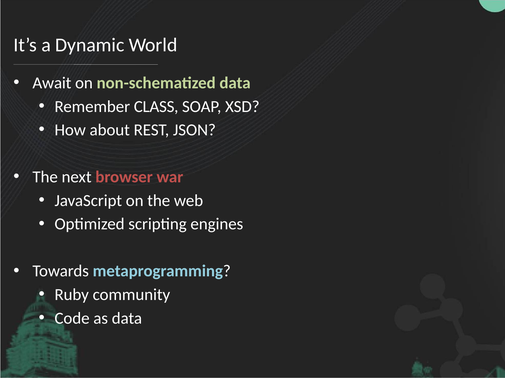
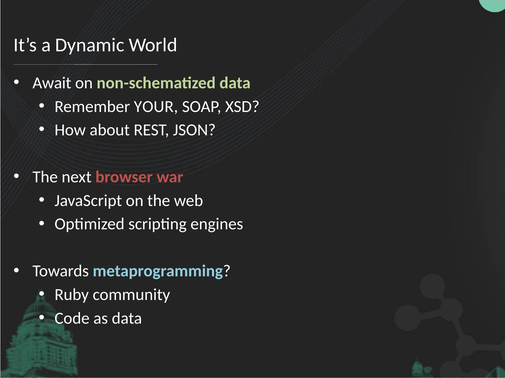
CLASS: CLASS -> YOUR (156, 107)
